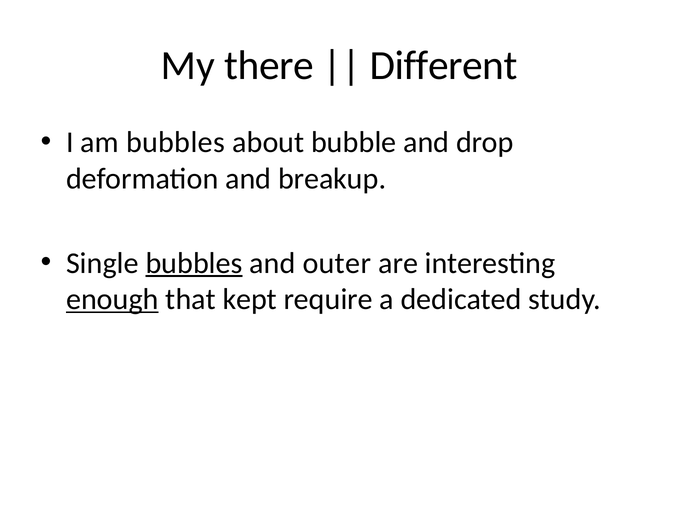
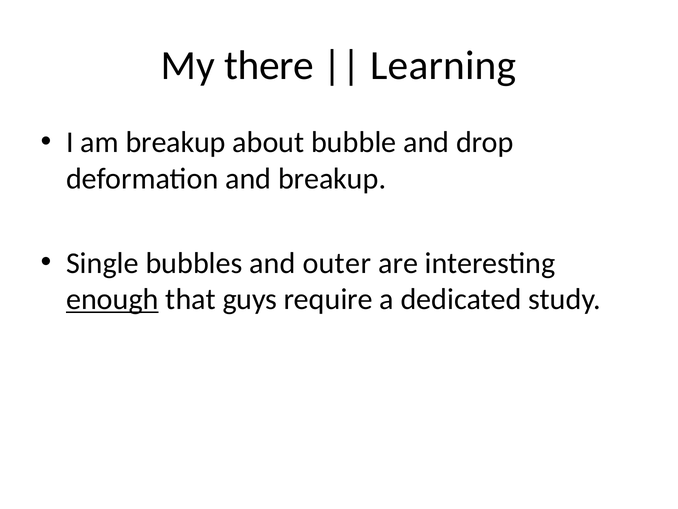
Different: Different -> Learning (443, 66)
am bubbles: bubbles -> breakup (176, 142)
bubbles underline: present -> none (194, 263)
kept: kept -> guys (250, 299)
